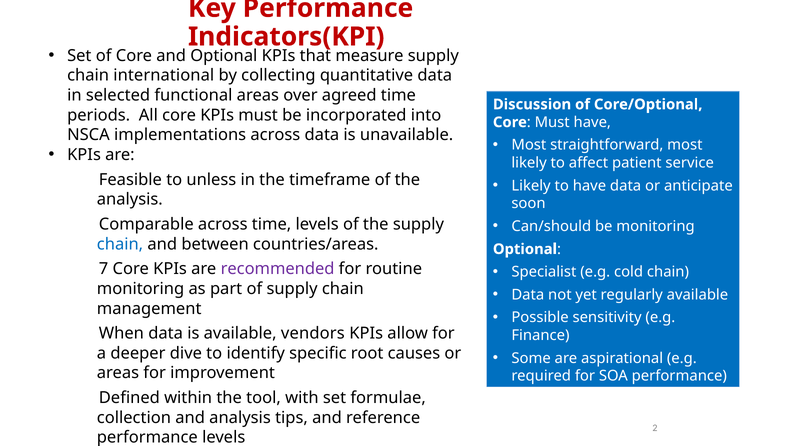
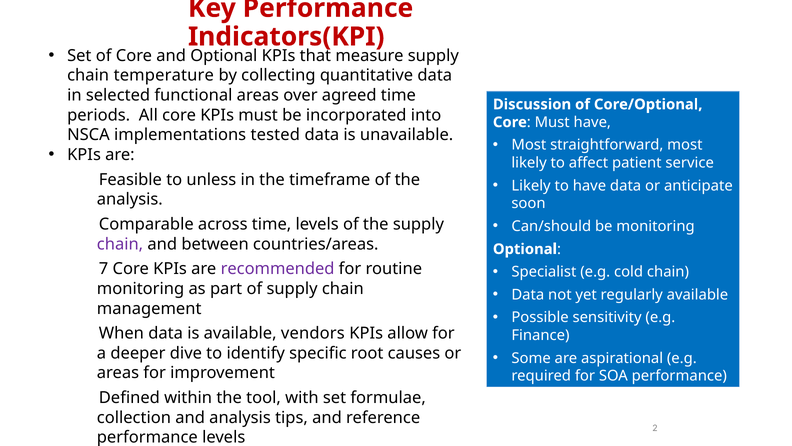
international: international -> temperature (164, 75)
implementations across: across -> tested (275, 135)
chain colour: blue -> purple (120, 244)
